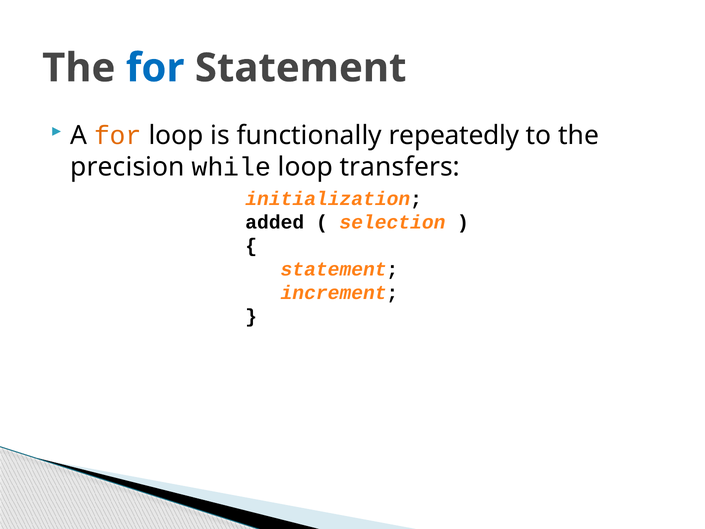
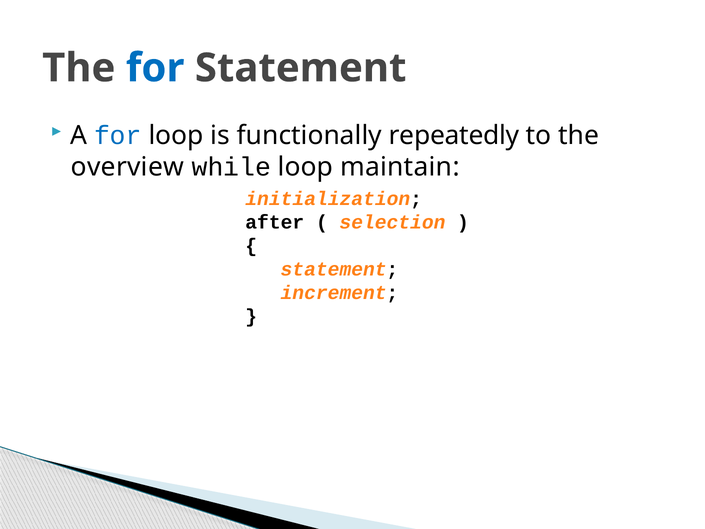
for colour: orange -> blue (118, 135)
precision: precision -> overview (127, 167)
transfers: transfers -> maintain (400, 167)
added: added -> after (275, 222)
